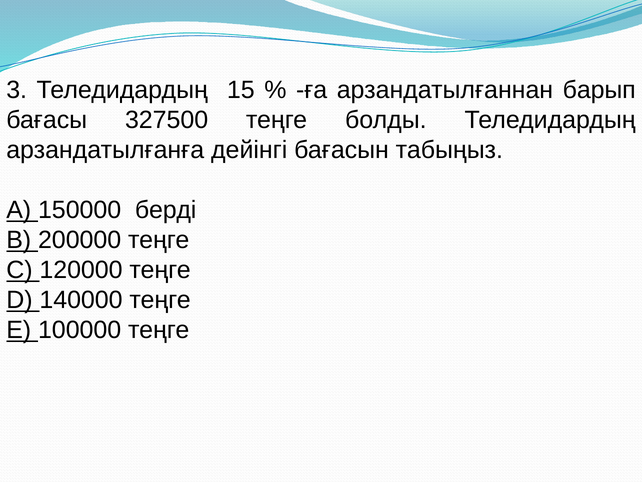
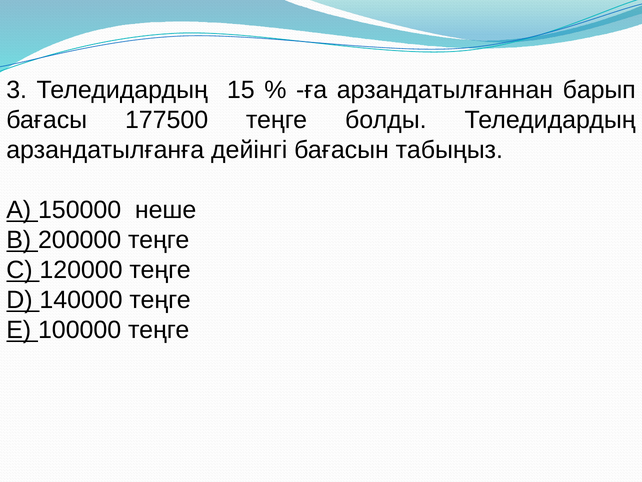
327500: 327500 -> 177500 (167, 120)
берді: берді -> неше (166, 210)
